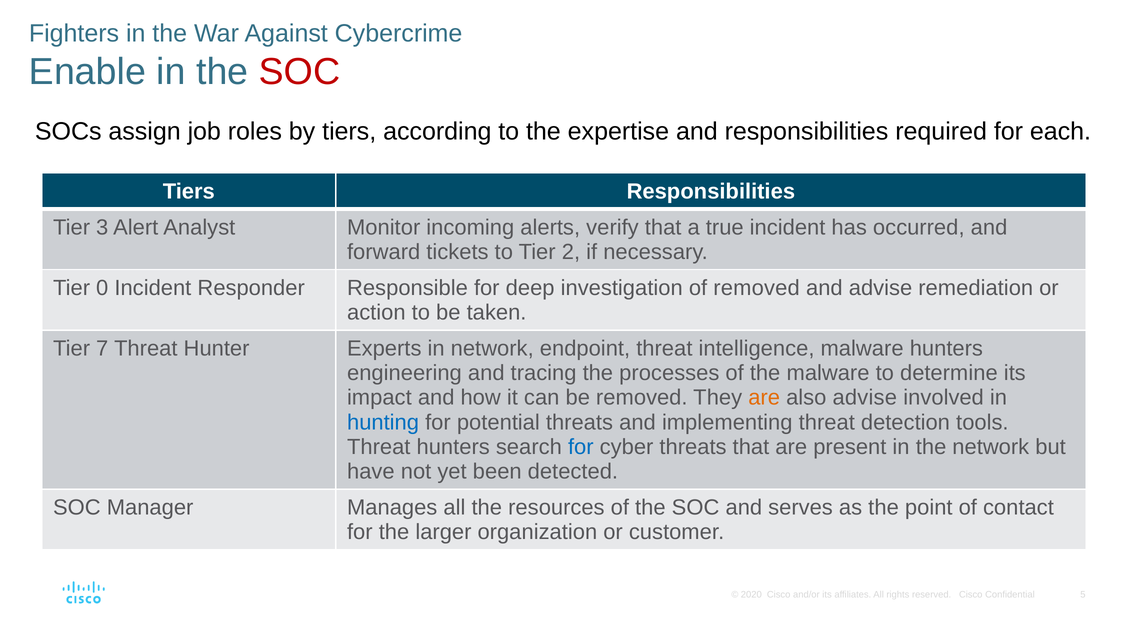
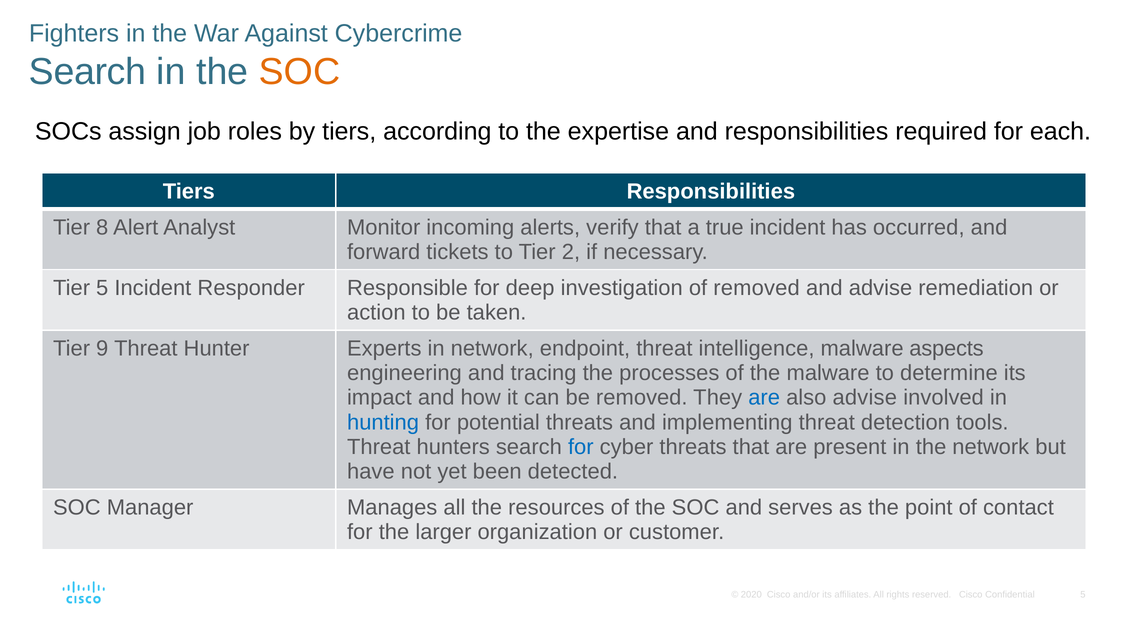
Enable: Enable -> Search (88, 72)
SOC colour: red -> orange (300, 72)
3: 3 -> 8 (102, 227)
Tier 0: 0 -> 5 (102, 288)
7: 7 -> 9 (102, 349)
malware hunters: hunters -> aspects (946, 349)
are colour: orange -> blue (764, 398)
